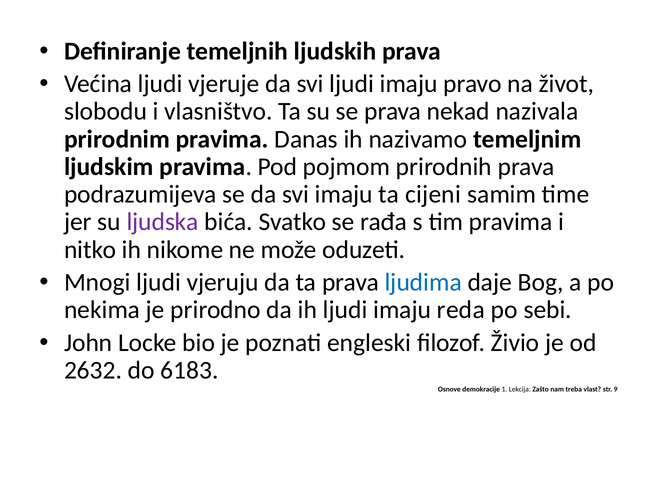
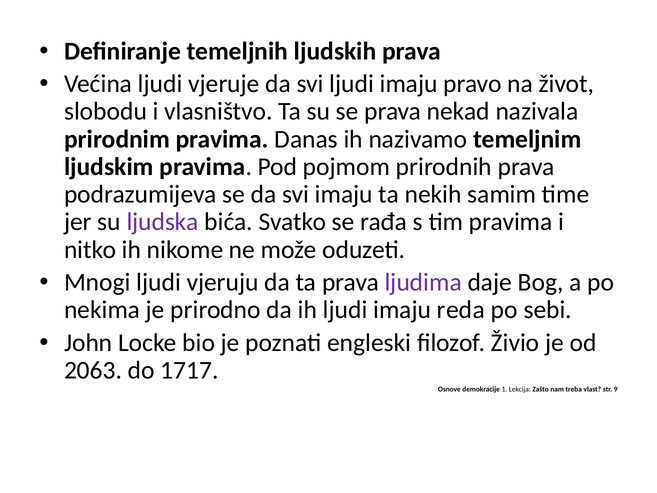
cijeni: cijeni -> nekih (433, 194)
ljudima colour: blue -> purple (423, 282)
2632: 2632 -> 2063 (93, 370)
6183: 6183 -> 1717 (190, 370)
